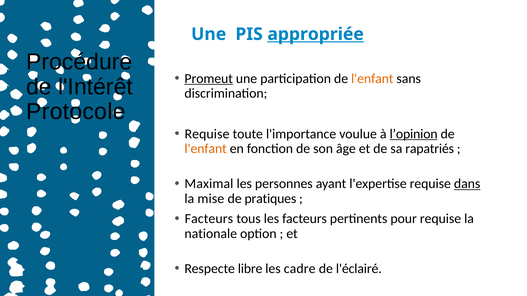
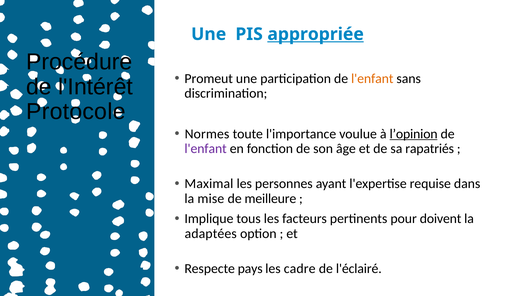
Promeut underline: present -> none (209, 79)
Requise: Requise -> Normes (207, 134)
l'enfant colour: orange -> purple (206, 149)
dans underline: present -> none (467, 184)
pratiques: pratiques -> meilleure (270, 199)
Facteurs: Facteurs -> Implique (209, 219)
pour requise: requise -> doivent (441, 219)
nationale: nationale -> adaptées (211, 234)
libre: libre -> pays (250, 269)
